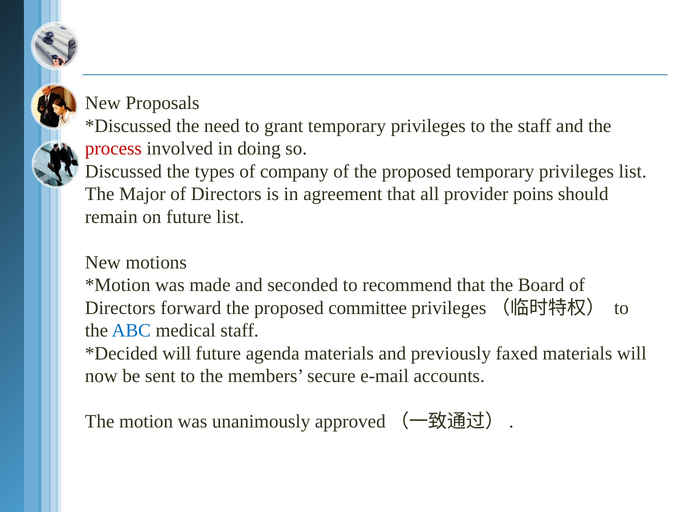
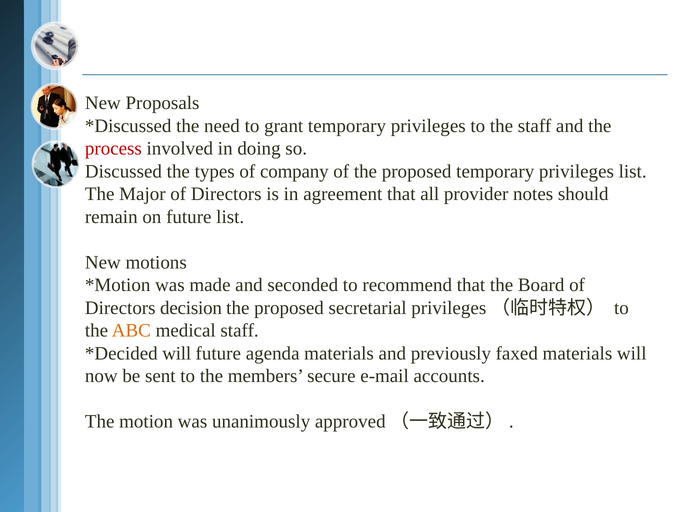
poins: poins -> notes (533, 194)
forward: forward -> decision (191, 308)
committee: committee -> secretarial (368, 308)
ABC colour: blue -> orange (131, 331)
